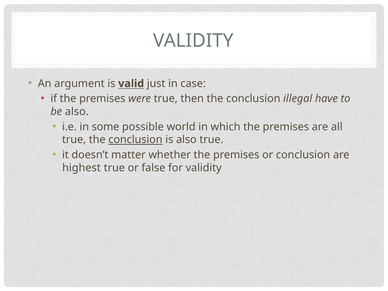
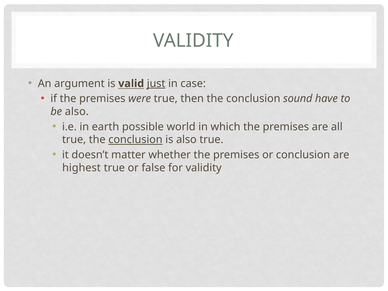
just underline: none -> present (156, 84)
illegal: illegal -> sound (298, 99)
some: some -> earth (105, 127)
